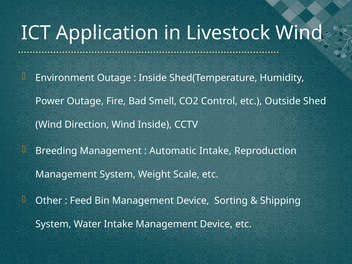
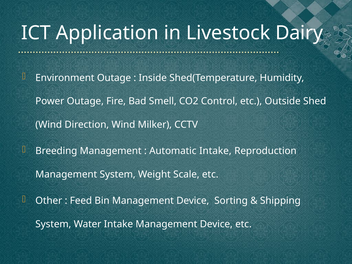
Livestock Wind: Wind -> Dairy (299, 33)
Wind Inside: Inside -> Milker (155, 125)
